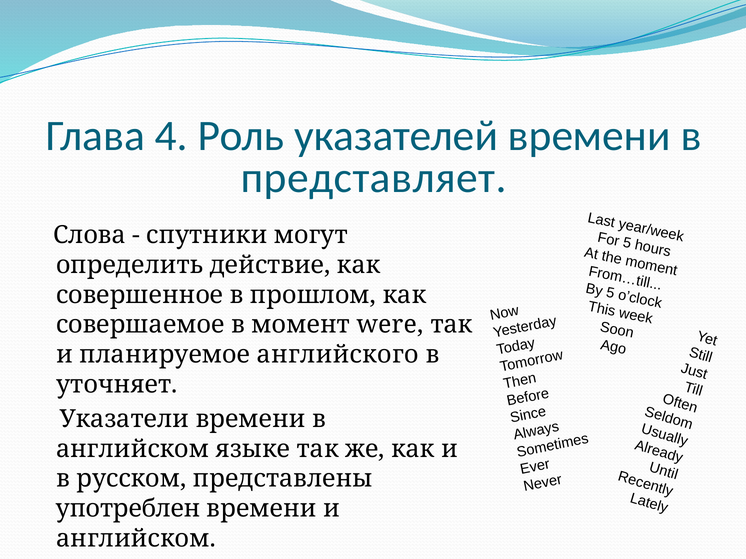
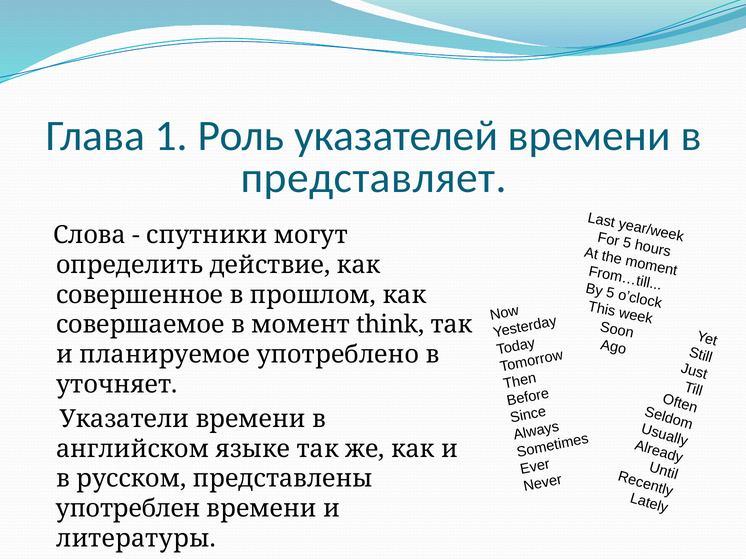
4: 4 -> 1 (171, 136)
were: were -> think (390, 325)
английского: английского -> употреблено (338, 355)
английском: английском -> литературы (136, 539)
